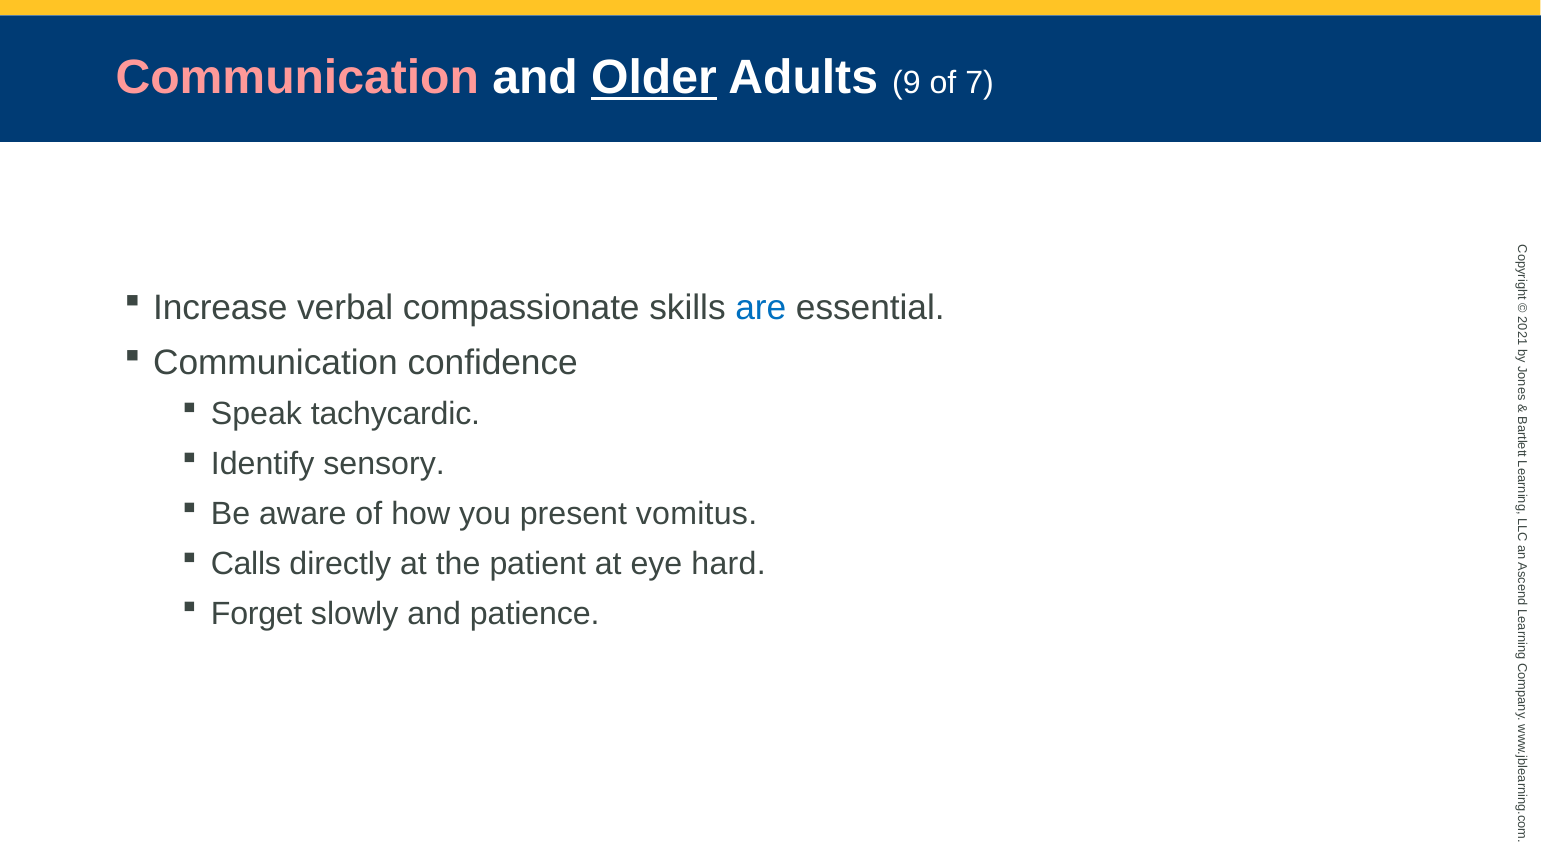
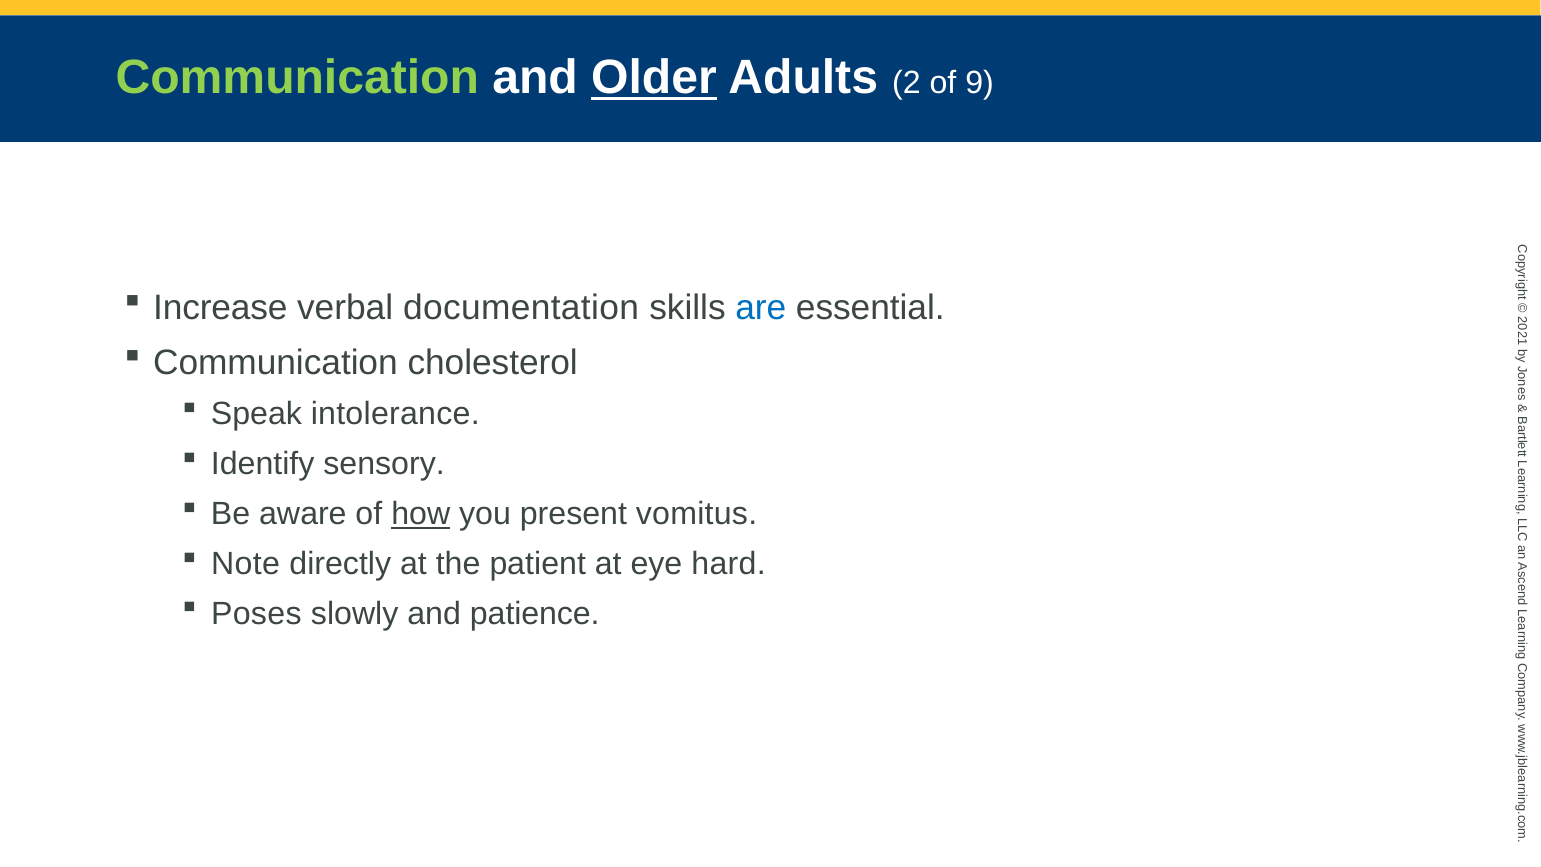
Communication colour: pink -> light green (297, 77)
Adults 9: 9 -> 2 (906, 83)
7: 7 -> 9 (980, 83)
compassionate: compassionate -> documentation (521, 308)
confidence: confidence -> cholesterol (493, 363)
tachycardic: tachycardic -> intolerance (395, 414)
how underline: none -> present (421, 514)
Calls: Calls -> Note (246, 563)
Forget: Forget -> Poses (256, 613)
